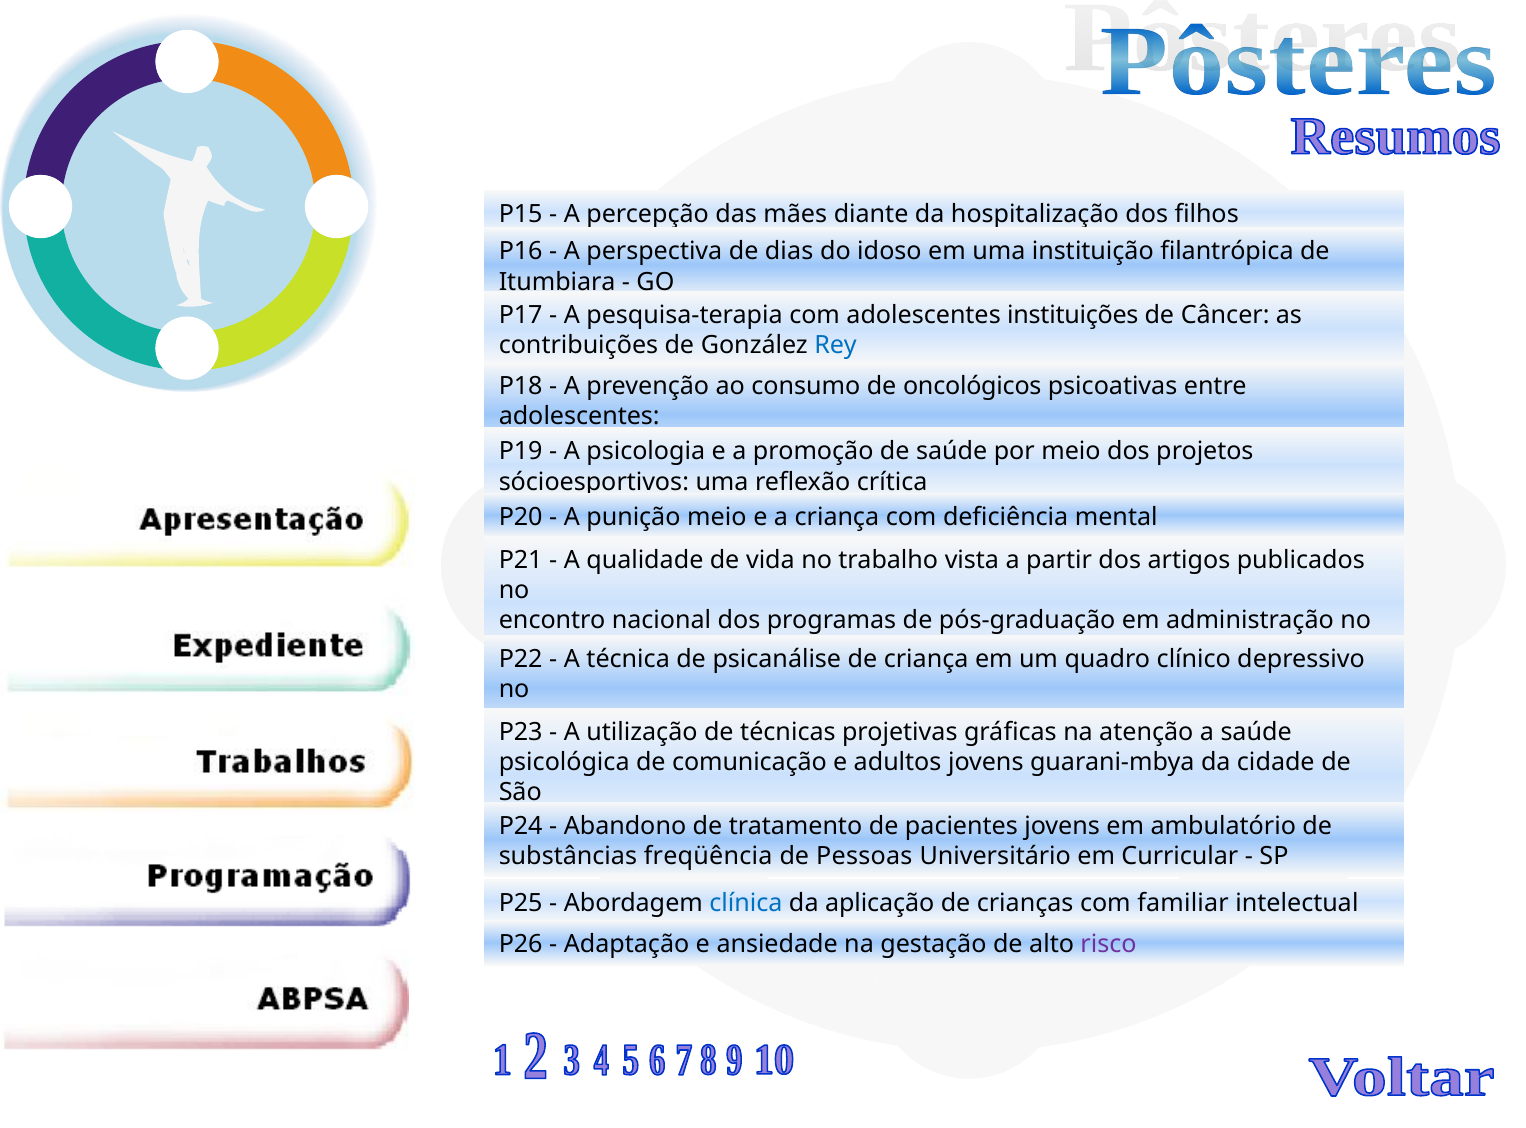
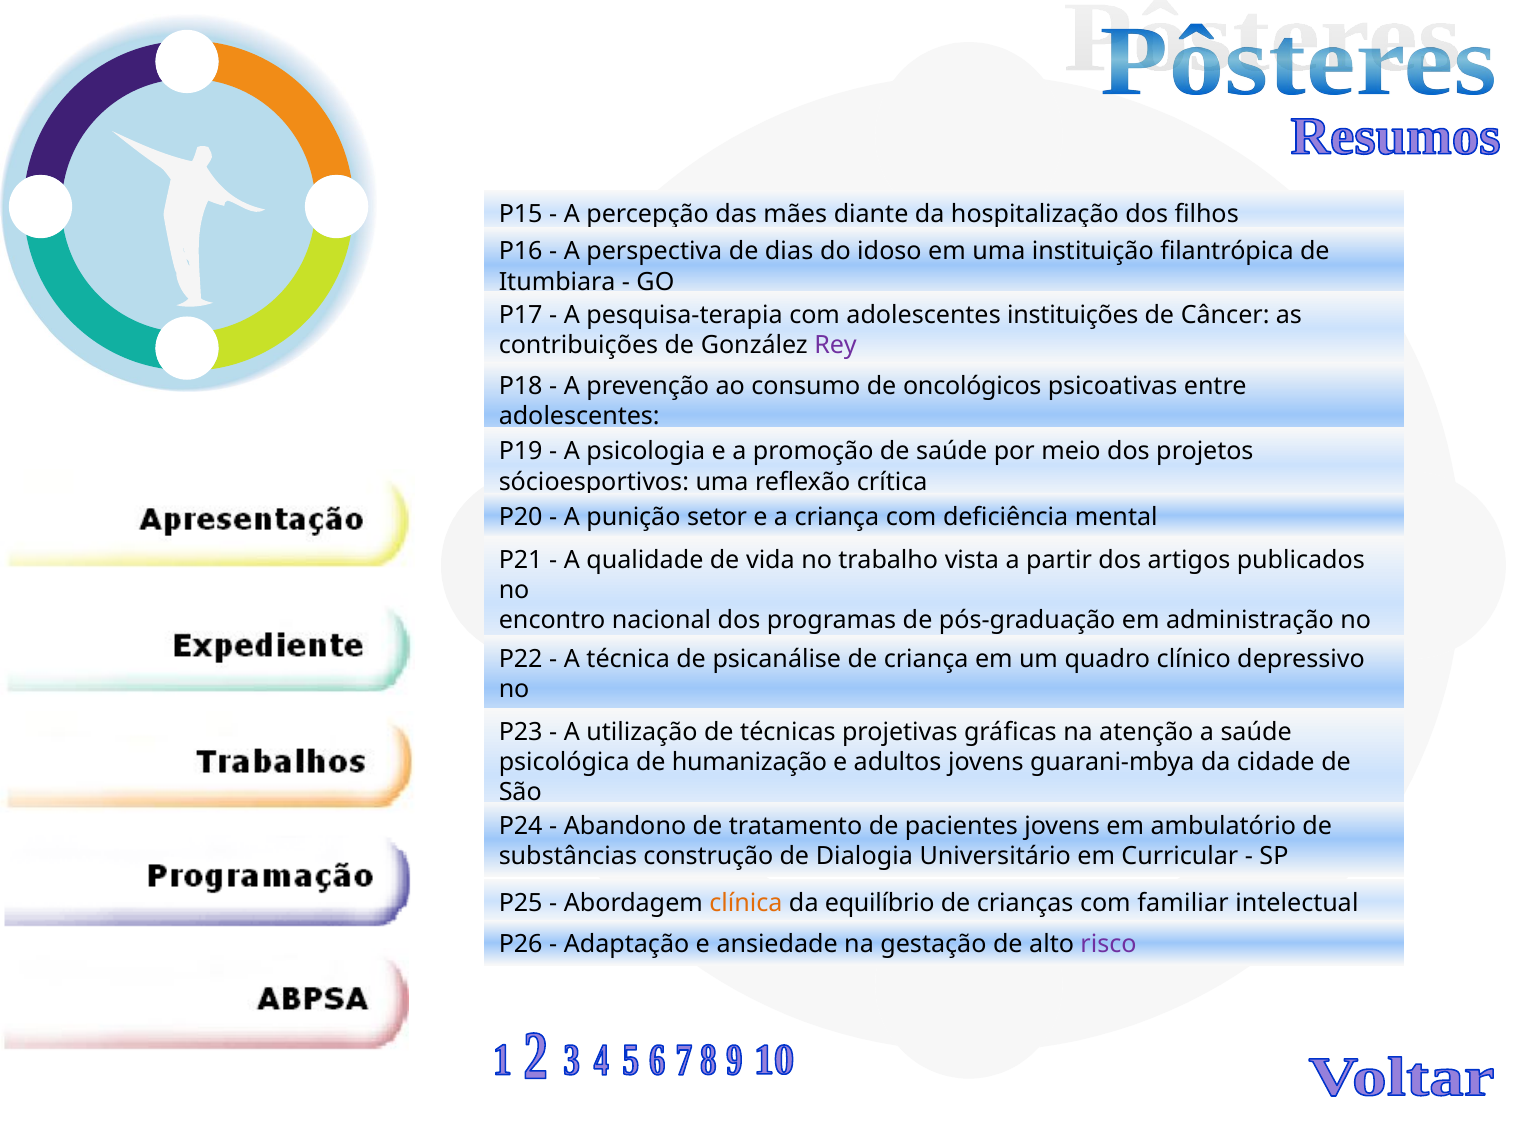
Rey colour: blue -> purple (835, 345)
punição meio: meio -> setor (717, 517)
comunicação: comunicação -> humanização (750, 762)
freqüência: freqüência -> construção (708, 856)
Pessoas: Pessoas -> Dialogia (864, 856)
clínica colour: blue -> orange (746, 903)
da aplicação: aplicação -> equilíbrio (880, 903)
